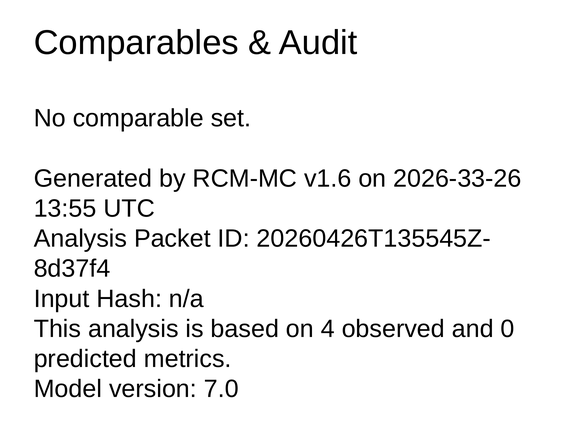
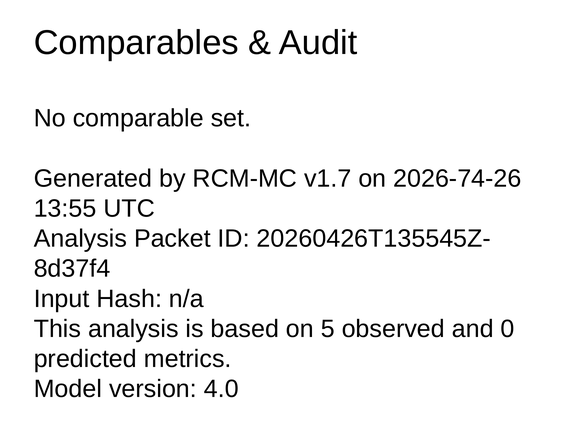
v1.6: v1.6 -> v1.7 (328, 178)
2026-33-26: 2026-33-26 -> 2026-74-26 (457, 178)
4: 4 -> 5 (328, 329)
7.0: 7.0 -> 4.0 (221, 389)
